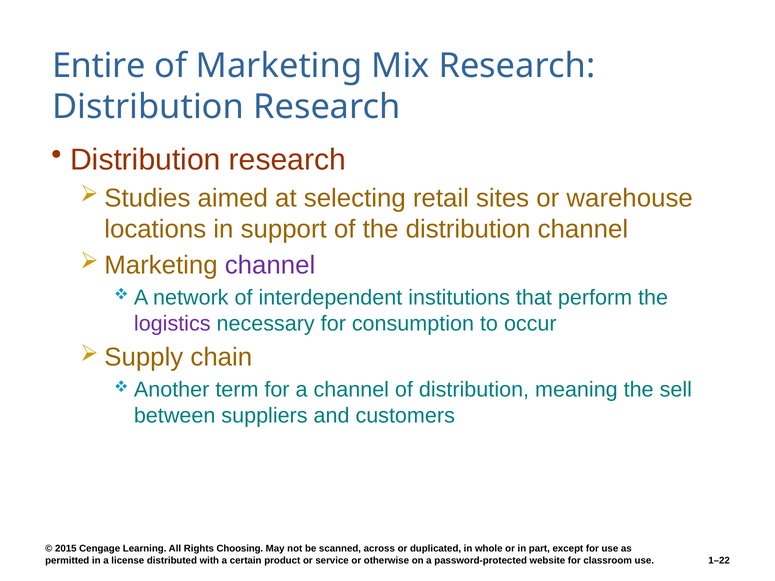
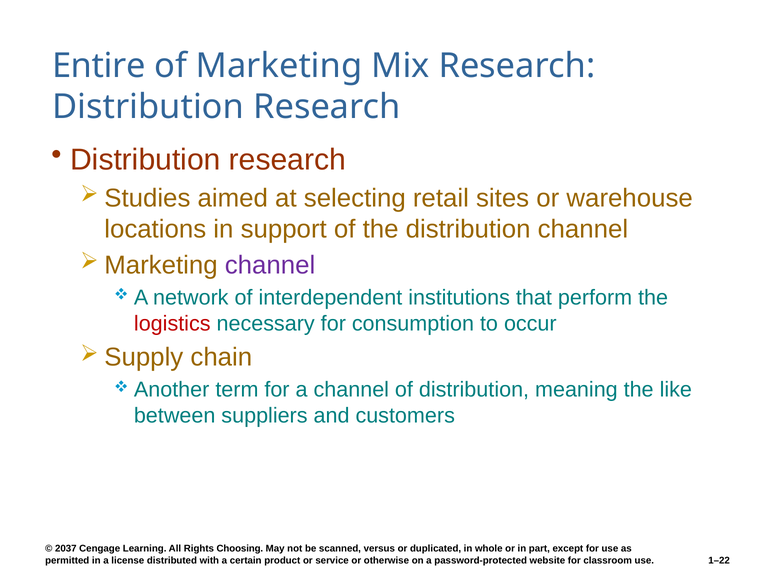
logistics colour: purple -> red (172, 324)
sell: sell -> like (676, 390)
2015: 2015 -> 2037 (66, 549)
across: across -> versus (379, 549)
